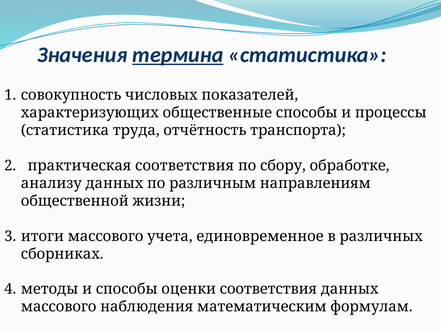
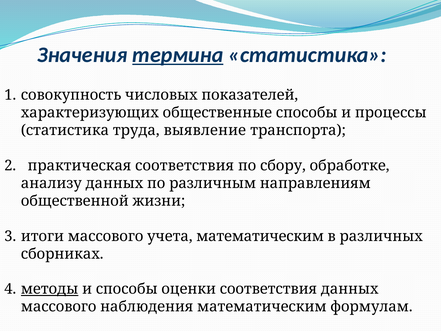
отчётность: отчётность -> выявление (205, 130)
учета единовременное: единовременное -> математическим (260, 236)
методы underline: none -> present (50, 289)
